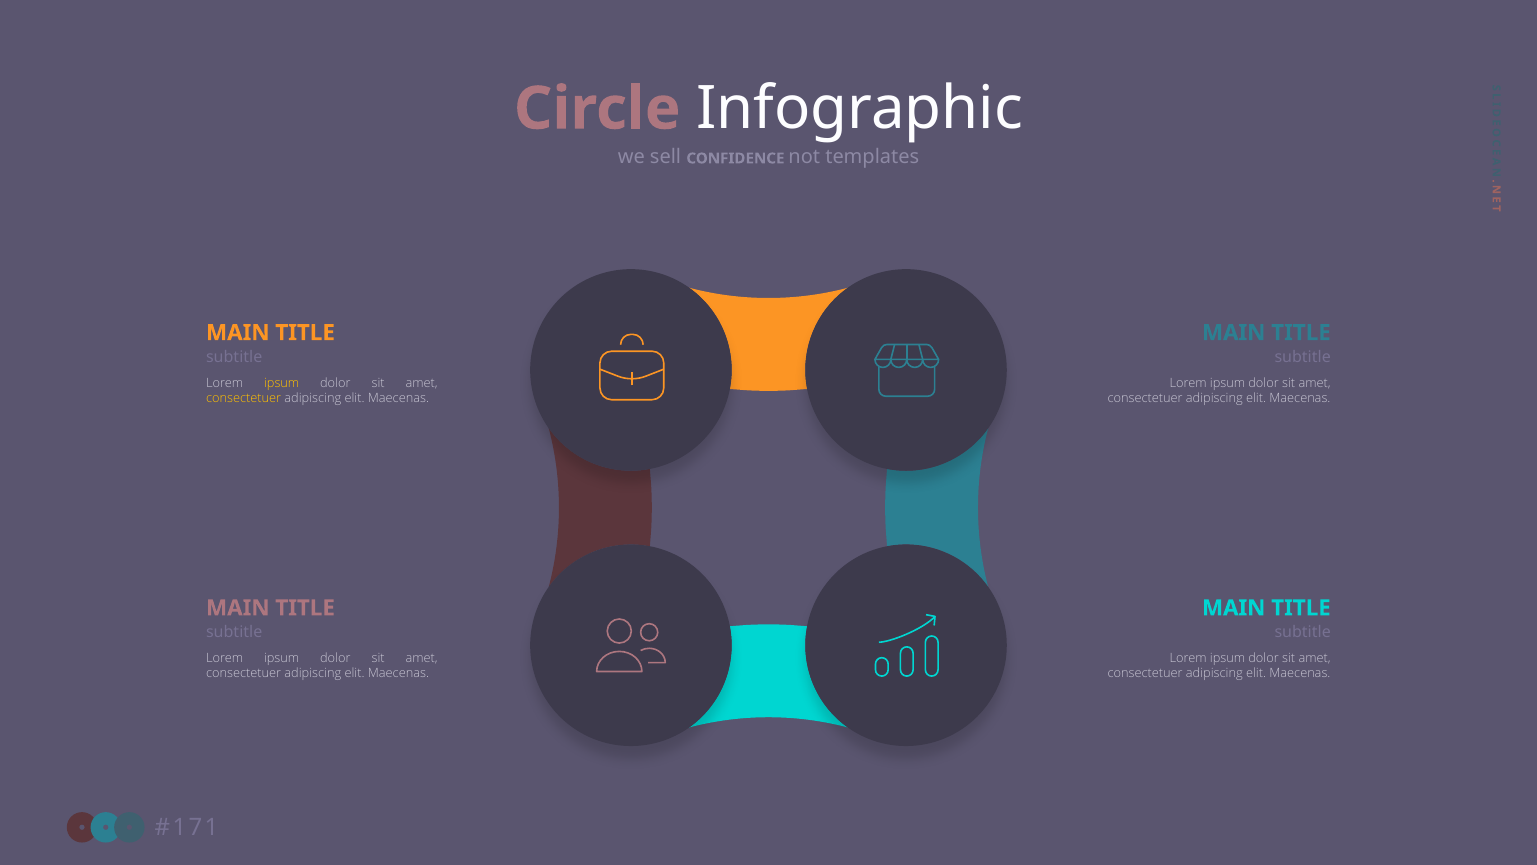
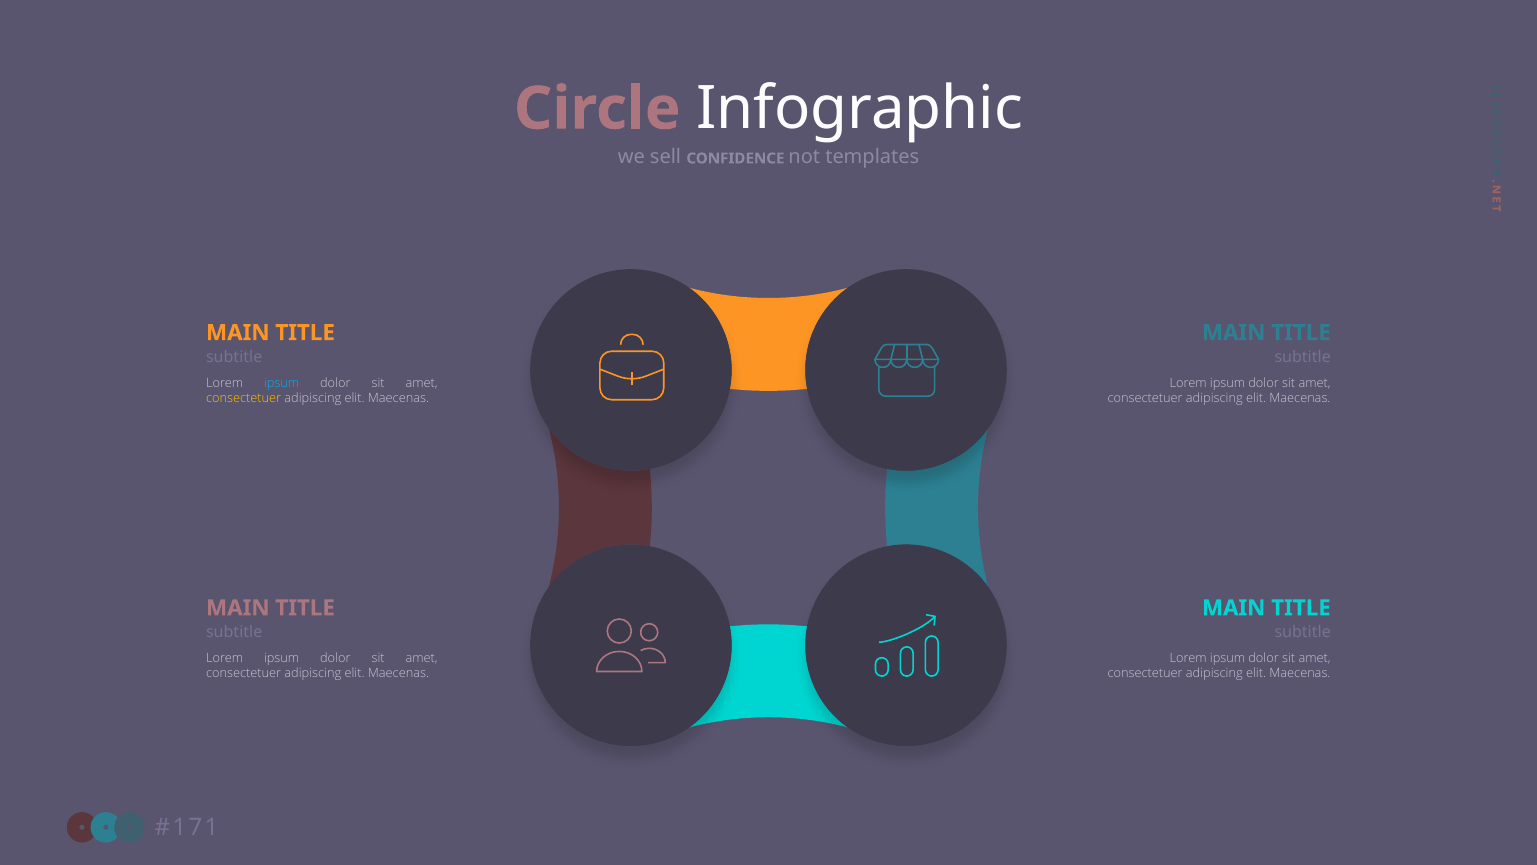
ipsum colour: yellow -> light blue (282, 383)
